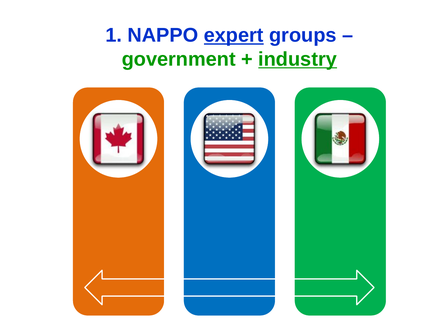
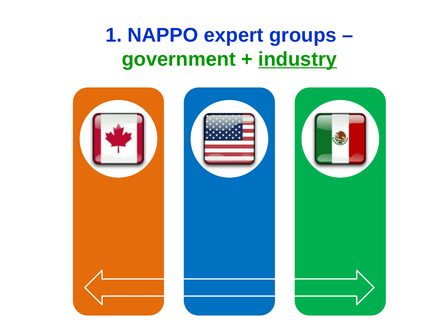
expert underline: present -> none (234, 35)
